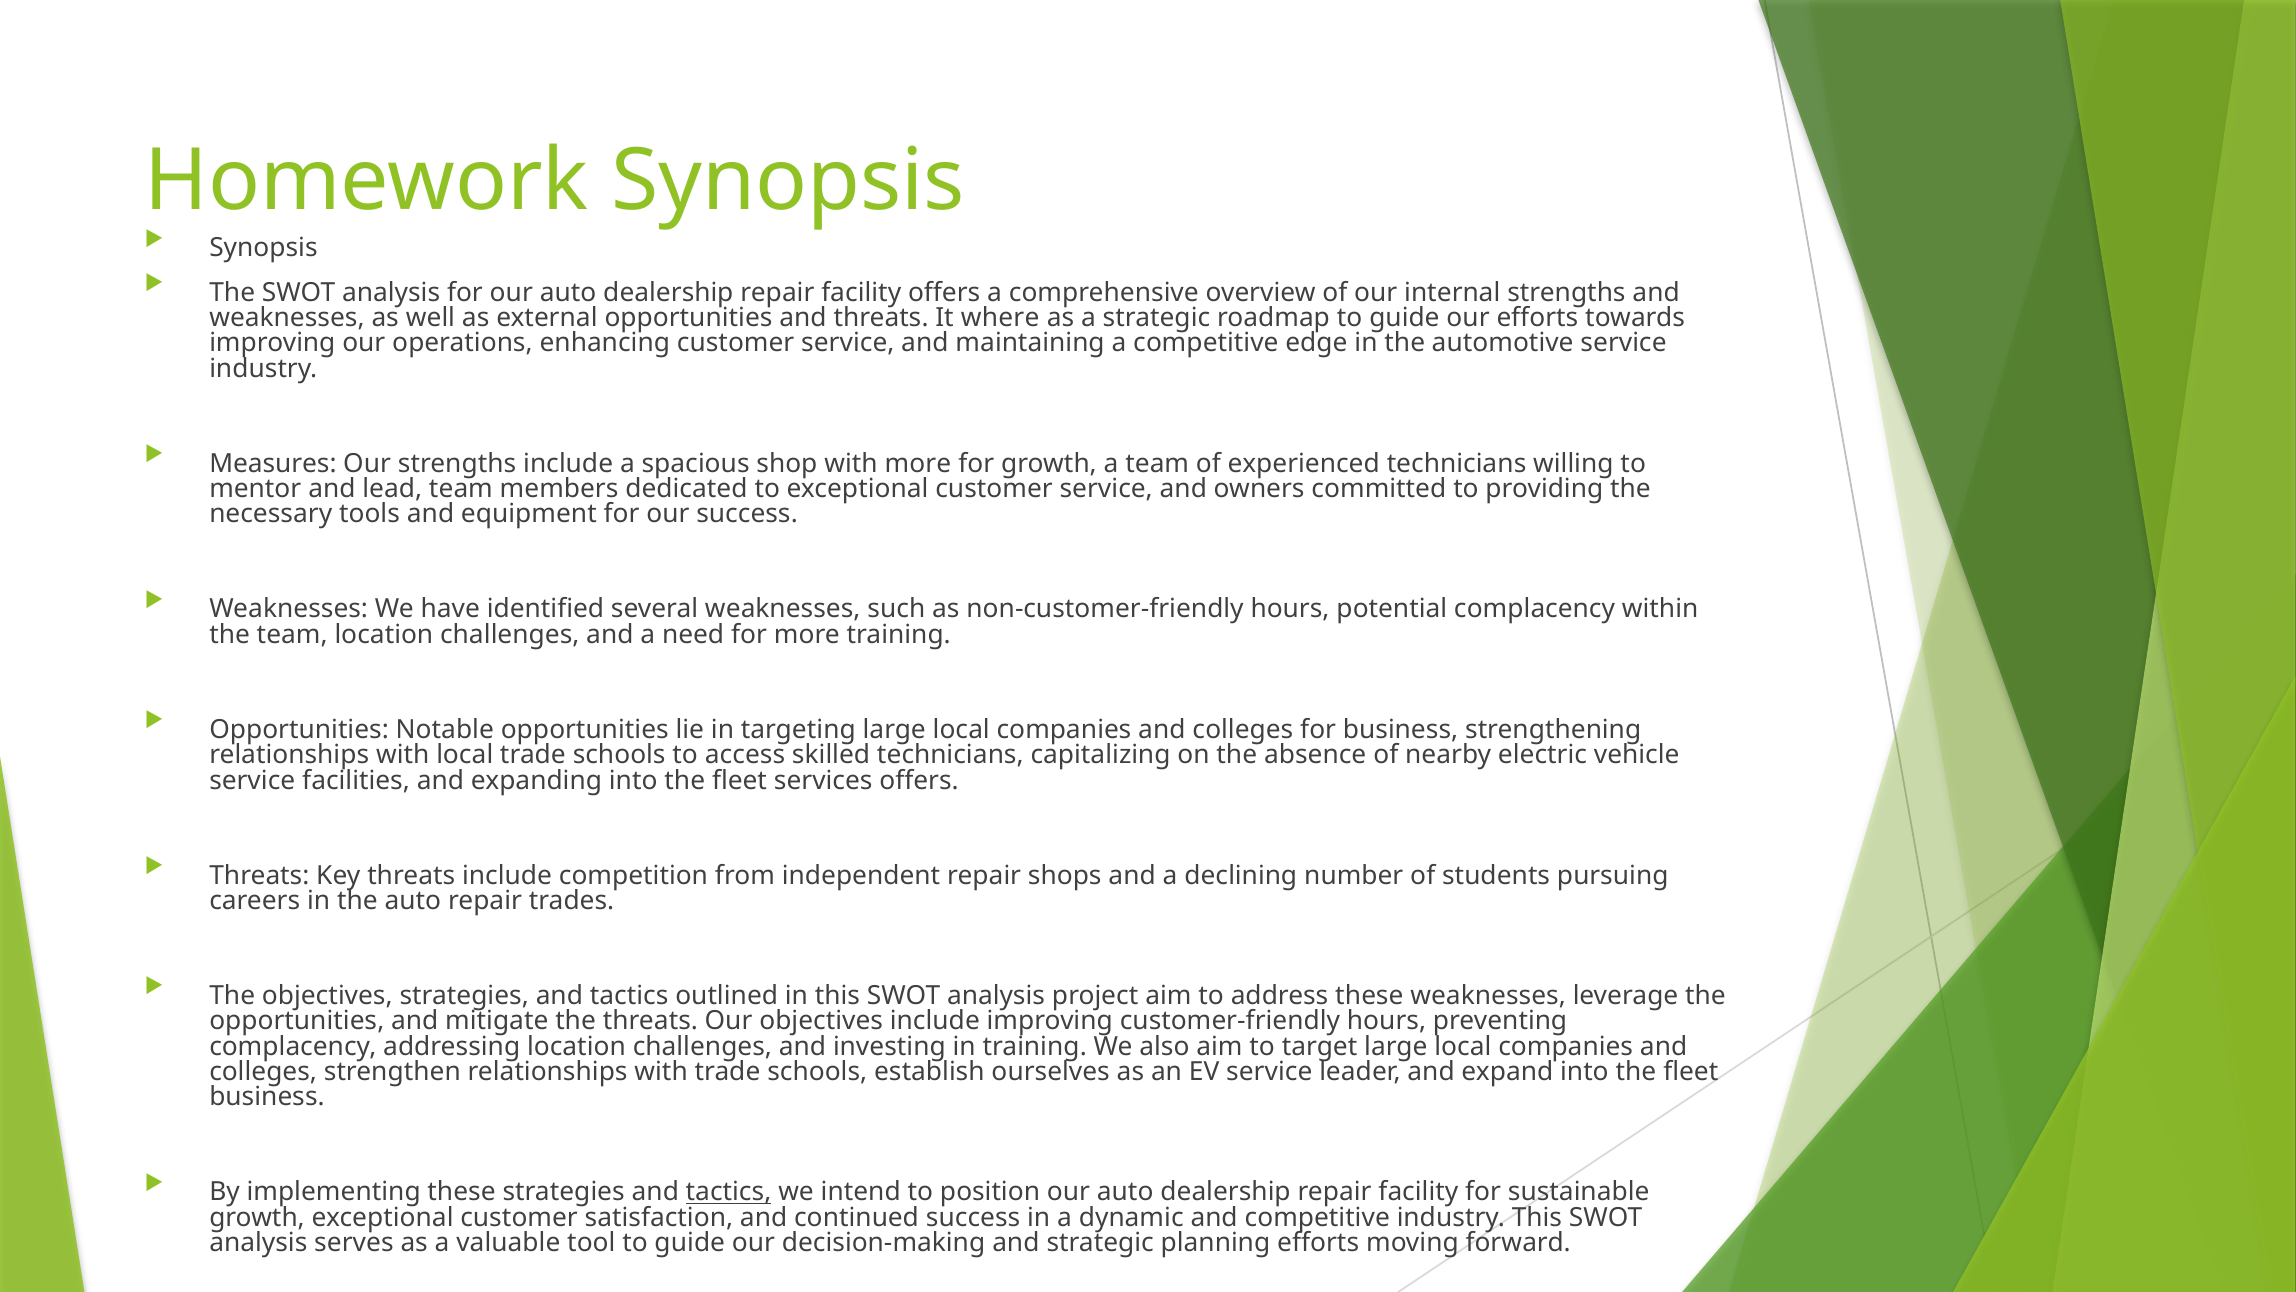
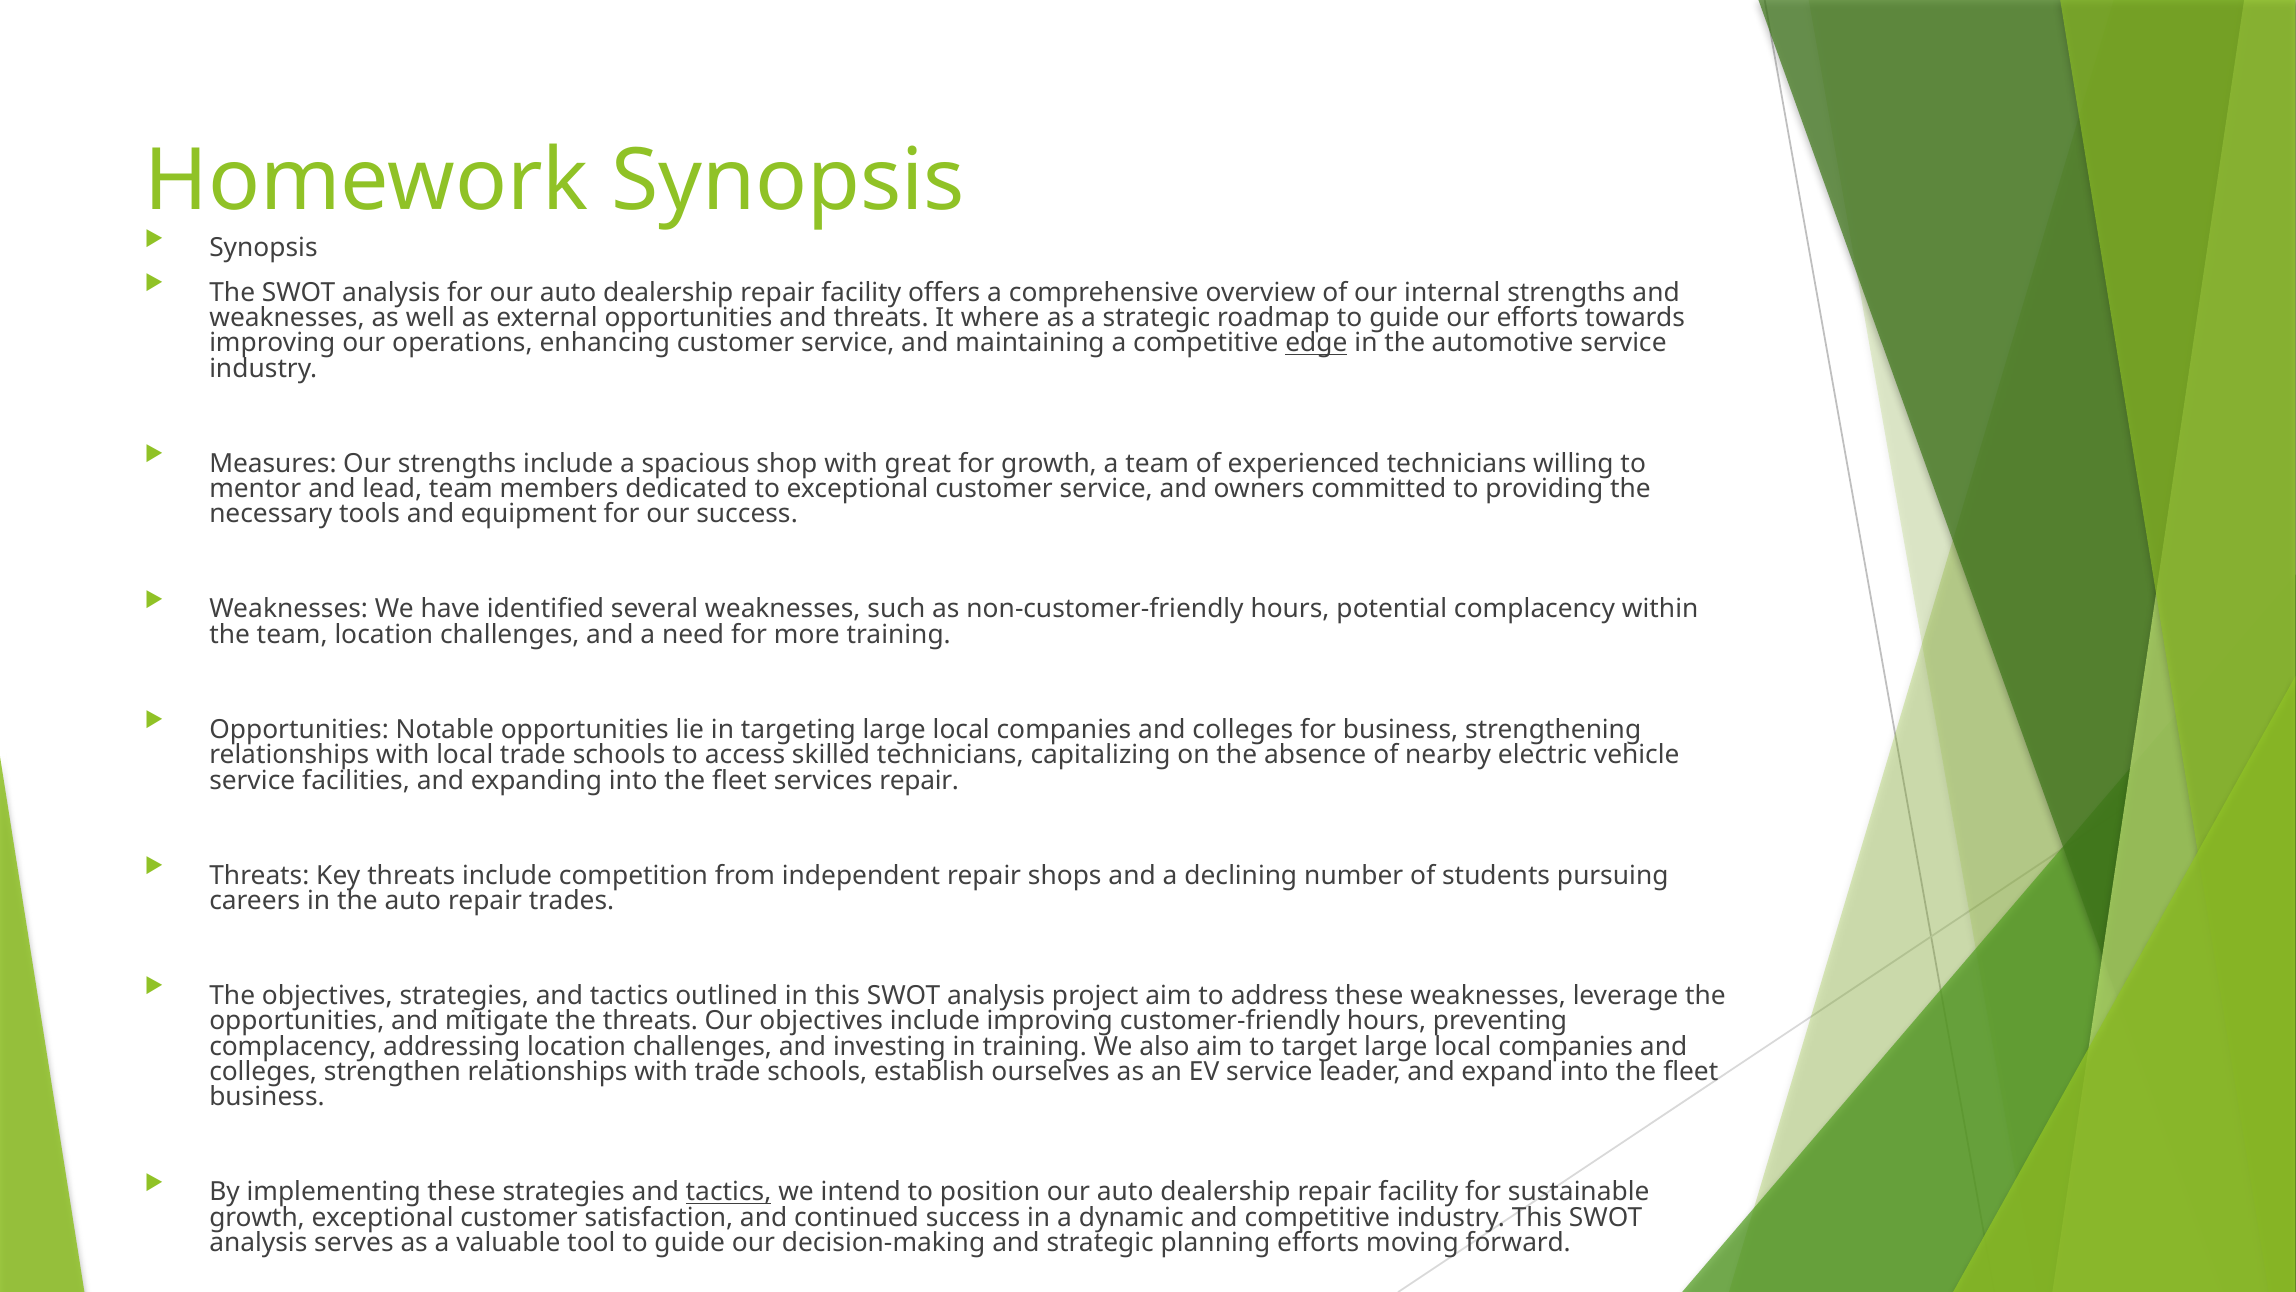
edge underline: none -> present (1316, 343)
with more: more -> great (918, 463)
services offers: offers -> repair (919, 780)
